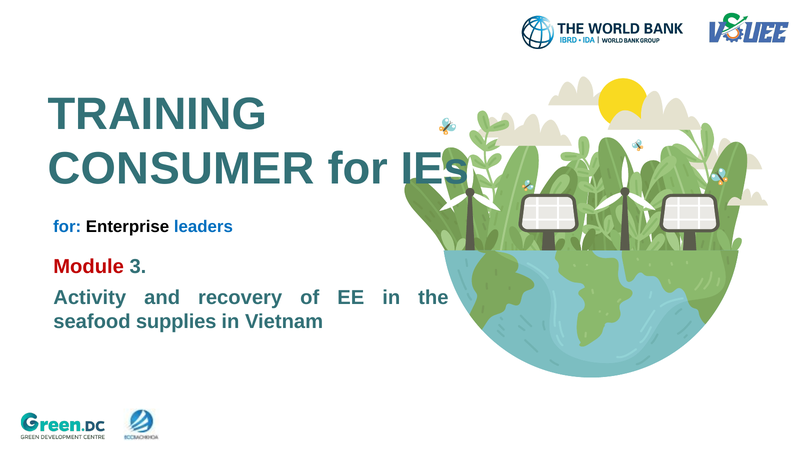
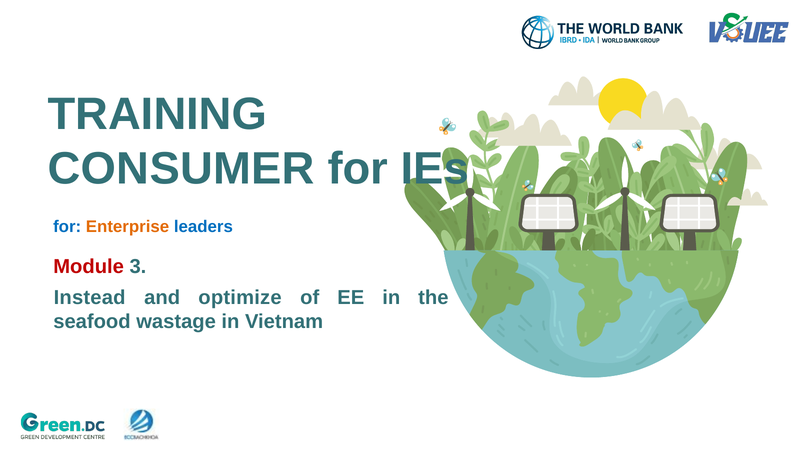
Enterprise colour: black -> orange (128, 227)
Activity: Activity -> Instead (90, 298)
recovery: recovery -> optimize (240, 298)
supplies: supplies -> wastage (176, 322)
